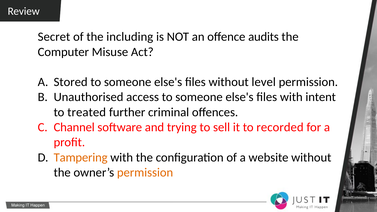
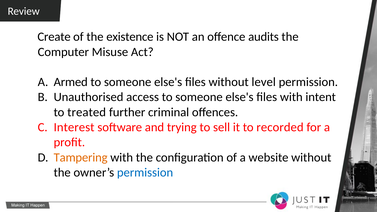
Secret: Secret -> Create (54, 37)
including: including -> existence (130, 37)
Stored: Stored -> Armed (71, 82)
Channel: Channel -> Interest (74, 127)
permission colour: orange -> blue (145, 173)
